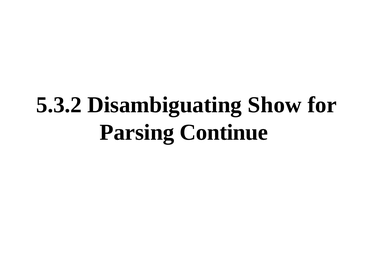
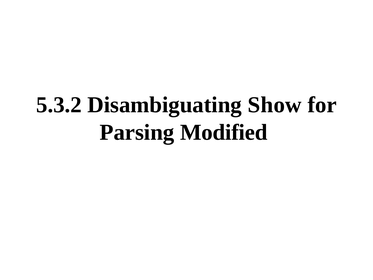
Continue: Continue -> Modified (224, 132)
